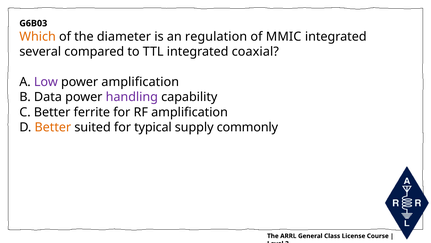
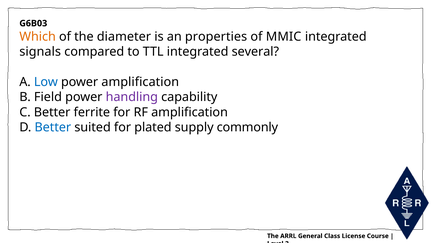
regulation: regulation -> properties (216, 36)
several: several -> signals (40, 52)
coaxial: coaxial -> several (255, 52)
Low colour: purple -> blue (46, 82)
Data: Data -> Field (48, 97)
Better colour: orange -> blue (53, 127)
typical: typical -> plated (153, 127)
